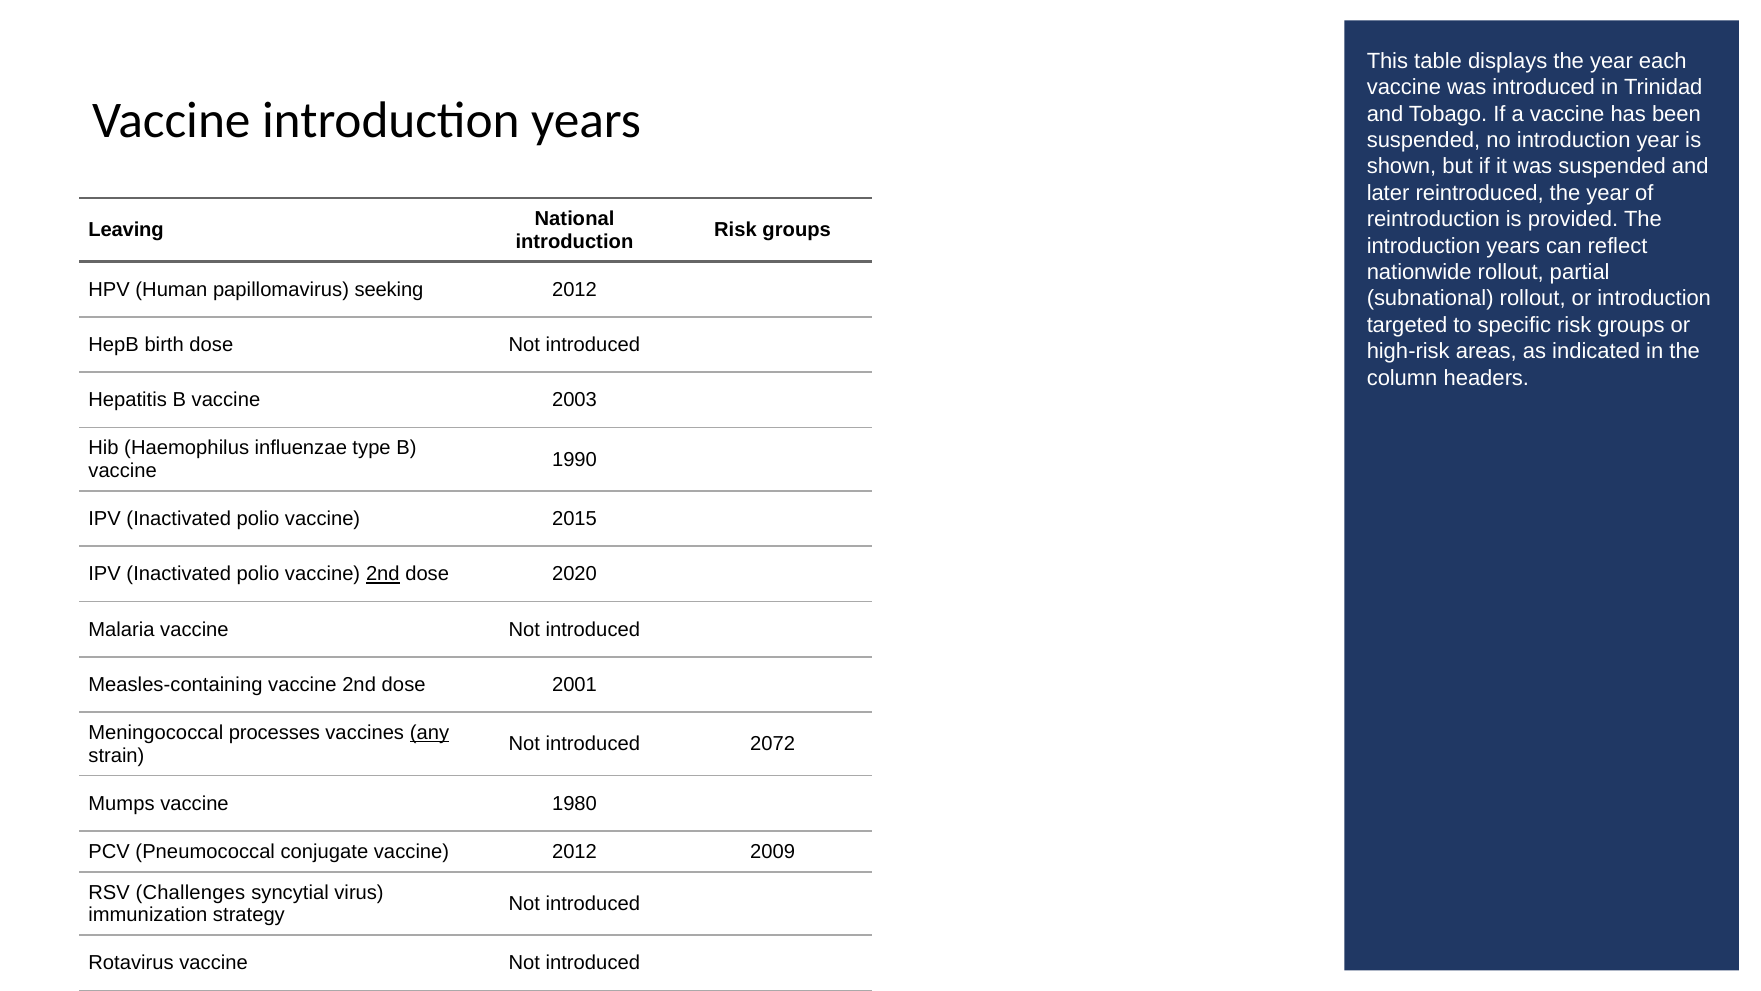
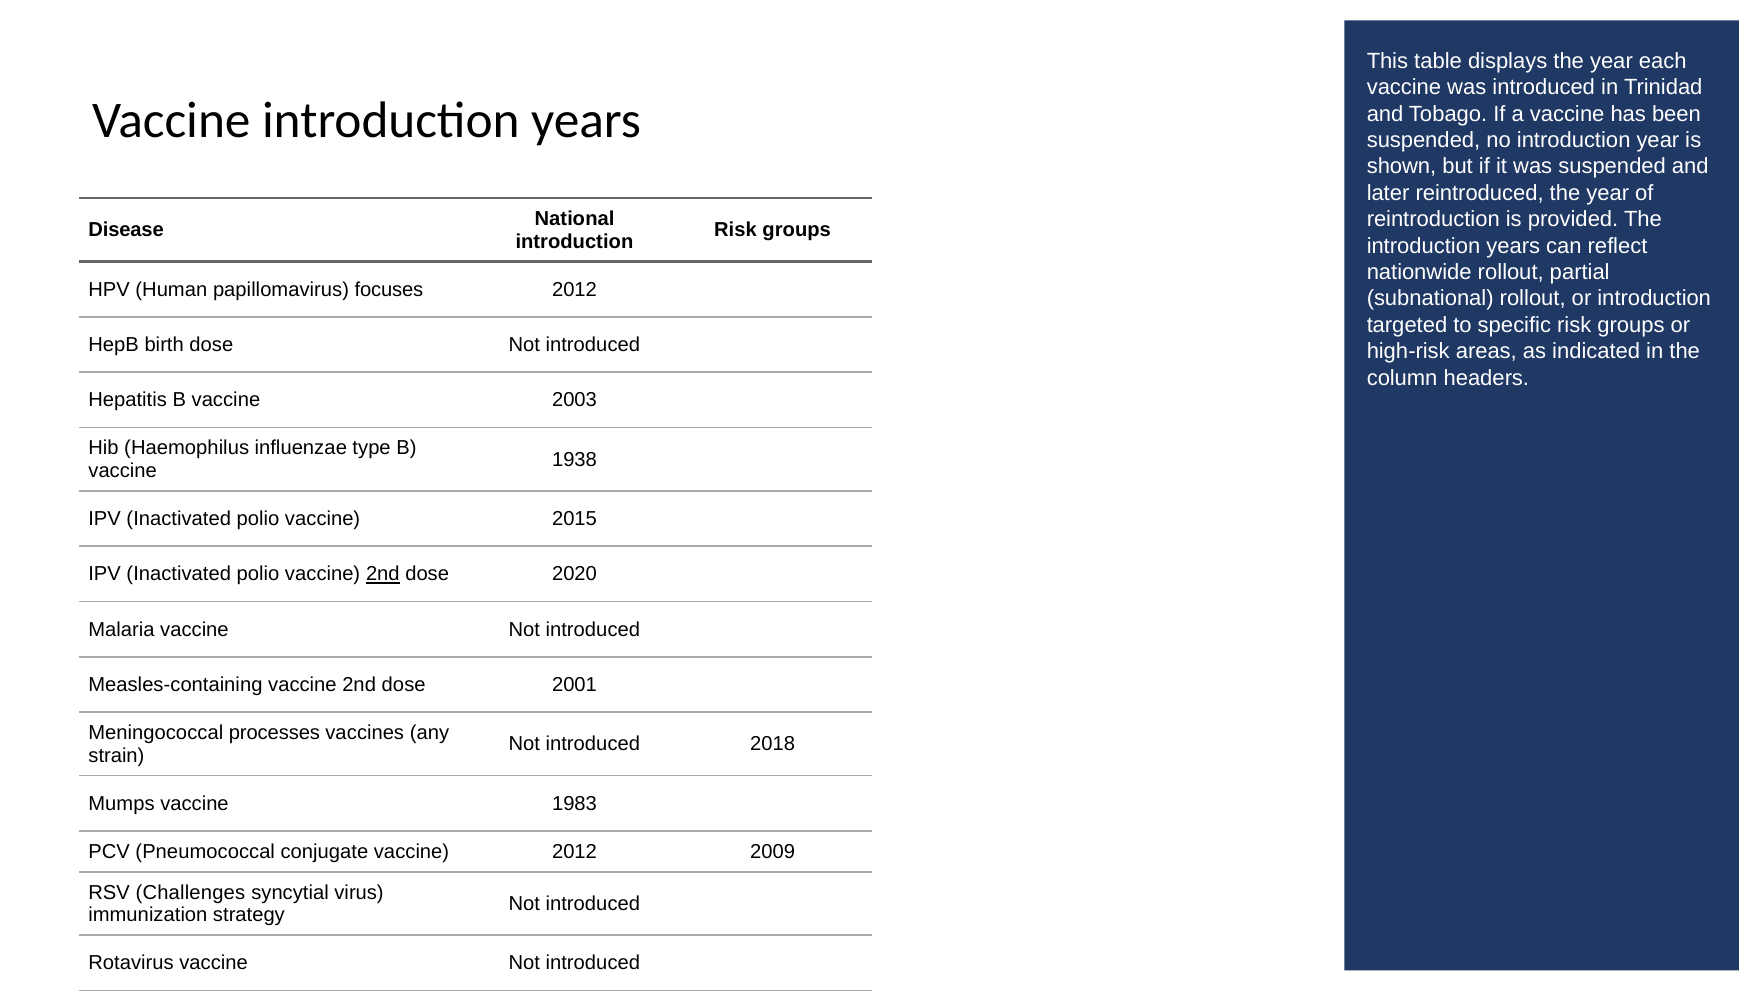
Leaving: Leaving -> Disease (126, 230)
seeking: seeking -> focuses (389, 289)
1990: 1990 -> 1938 (574, 459)
any underline: present -> none (429, 733)
2072: 2072 -> 2018 (773, 744)
1980: 1980 -> 1983 (574, 803)
